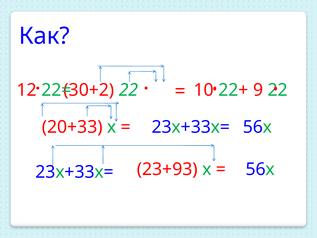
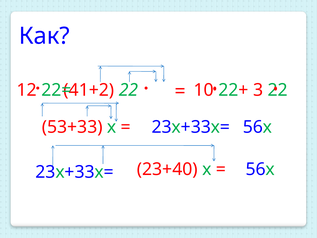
30+2: 30+2 -> 41+2 (89, 90)
9: 9 -> 3 (258, 90)
20+33: 20+33 -> 53+33 (72, 127)
23+93: 23+93 -> 23+40 (167, 169)
